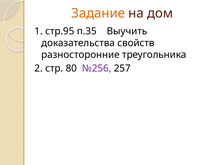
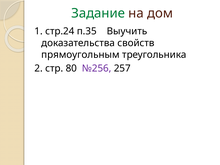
Задание colour: orange -> green (98, 13)
стр.95: стр.95 -> стр.24 (60, 31)
разносторонние: разносторонние -> прямоугольным (80, 55)
